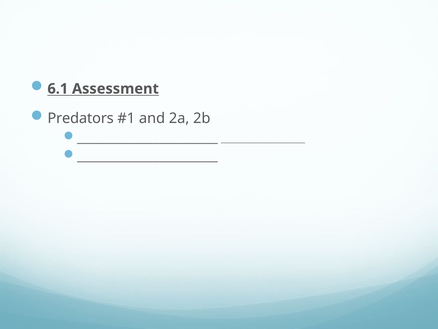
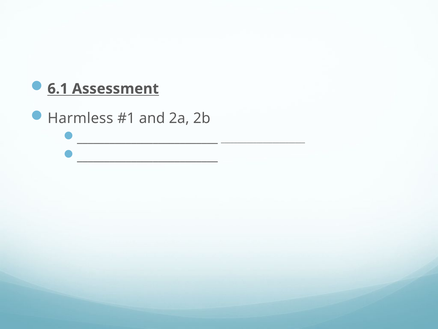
Predators: Predators -> Harmless (80, 118)
